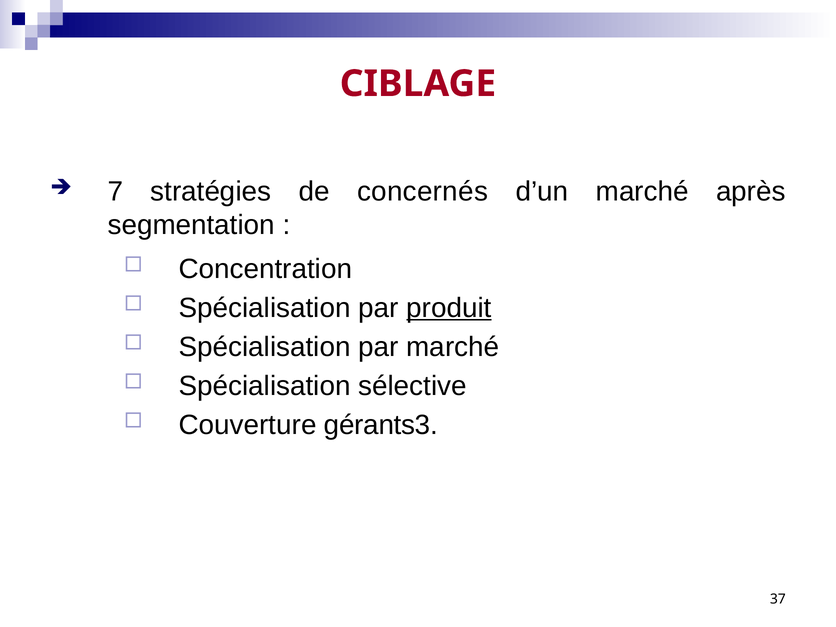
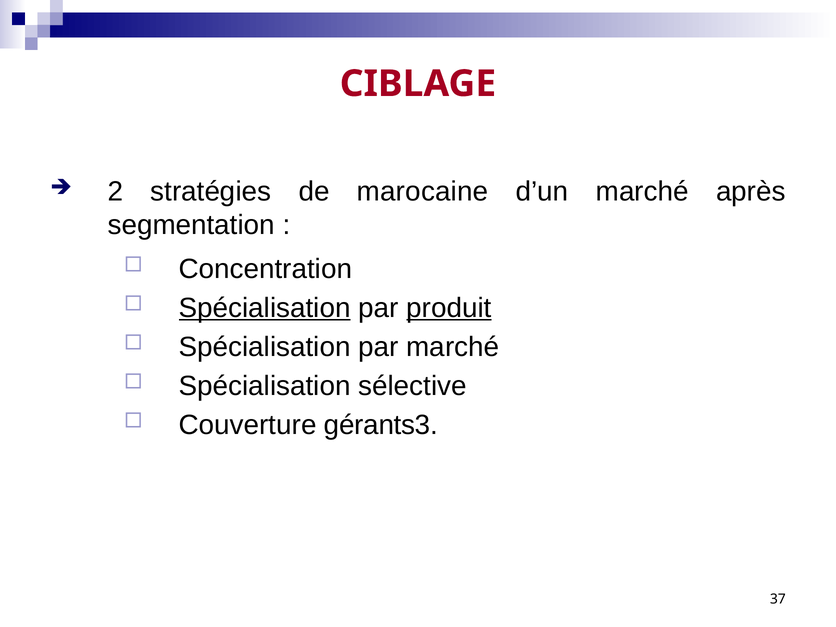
7: 7 -> 2 (115, 192)
concernés: concernés -> marocaine (423, 192)
Spécialisation underline: none -> present (265, 308)
